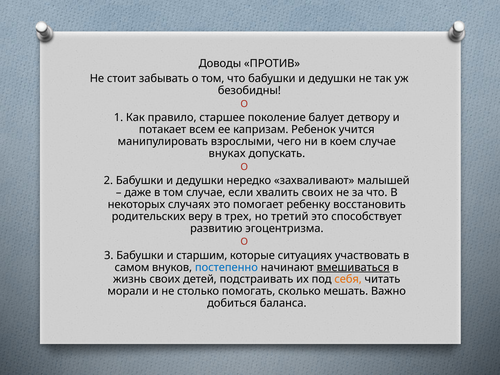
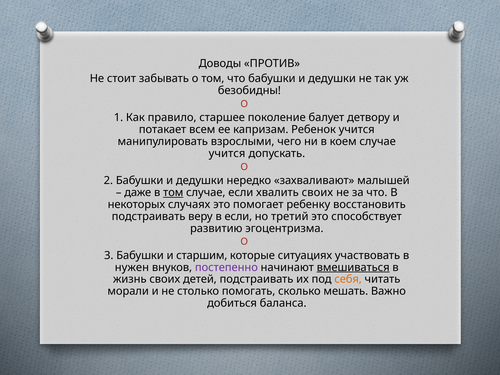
внуках: внуках -> учится (227, 153)
том underline: none -> present (173, 192)
родительских: родительских -> подстраивать (149, 216)
в трех: трех -> если (238, 216)
самом: самом -> нужен (132, 267)
постепенно colour: blue -> purple (226, 267)
